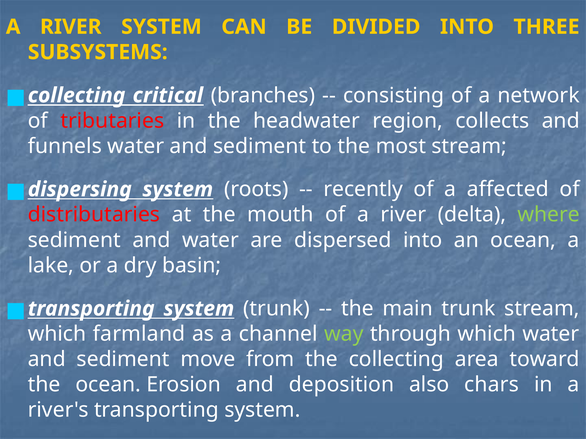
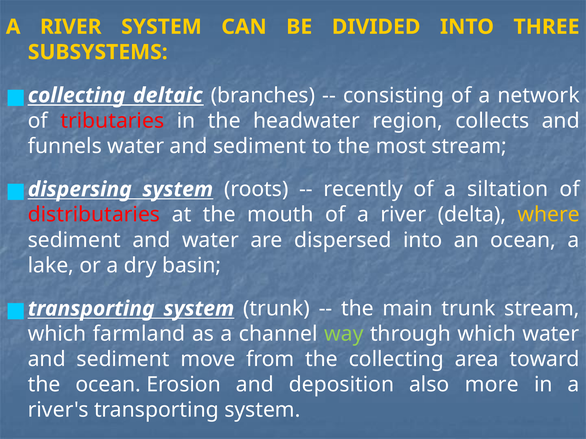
critical: critical -> deltaic (168, 96)
affected: affected -> siltation (508, 190)
where colour: light green -> yellow (549, 215)
chars: chars -> more (492, 385)
